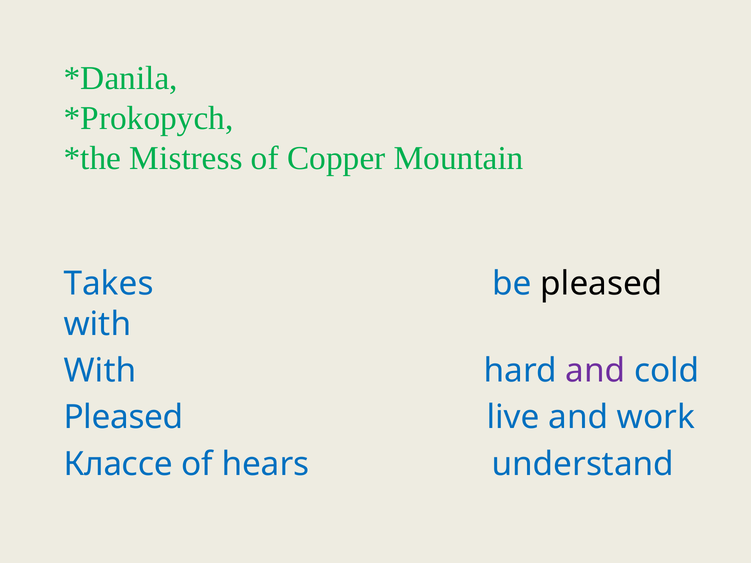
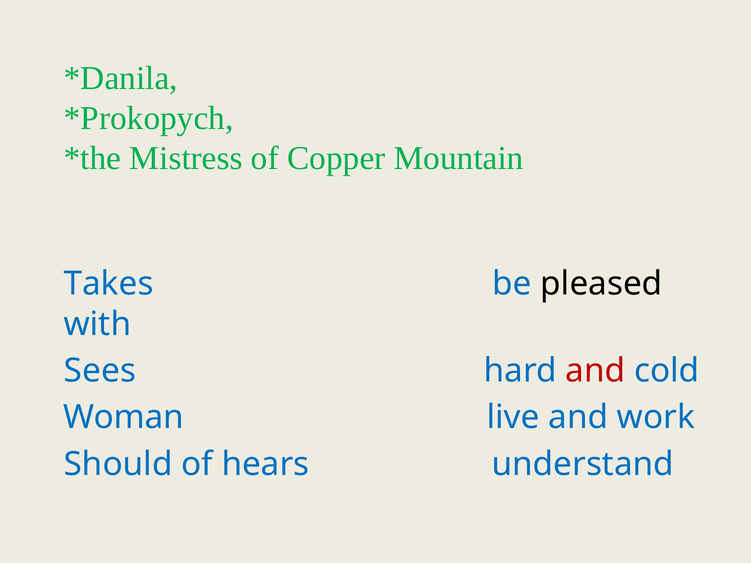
With: With -> Sees (100, 371)
and colour: purple -> red (595, 371)
Pleased: Pleased -> Woman (123, 418)
Классе: Классе -> Should (118, 464)
